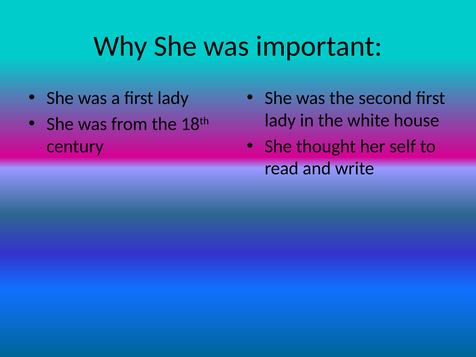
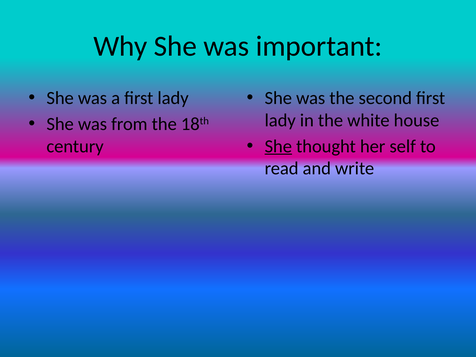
She underline: none -> present (278, 146)
